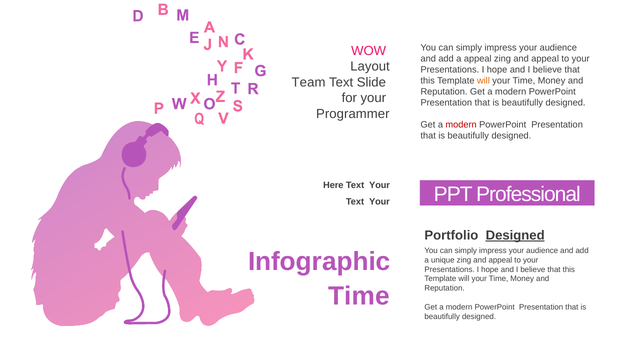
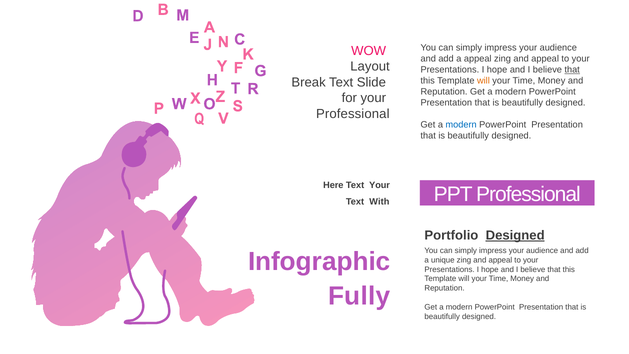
that underline: none -> present (572, 70)
Team: Team -> Break (309, 82)
Programmer: Programmer -> Professional (353, 114)
modern colour: red -> blue (461, 125)
Your: Your -> With (379, 202)
Time: Time -> Fully (359, 296)
